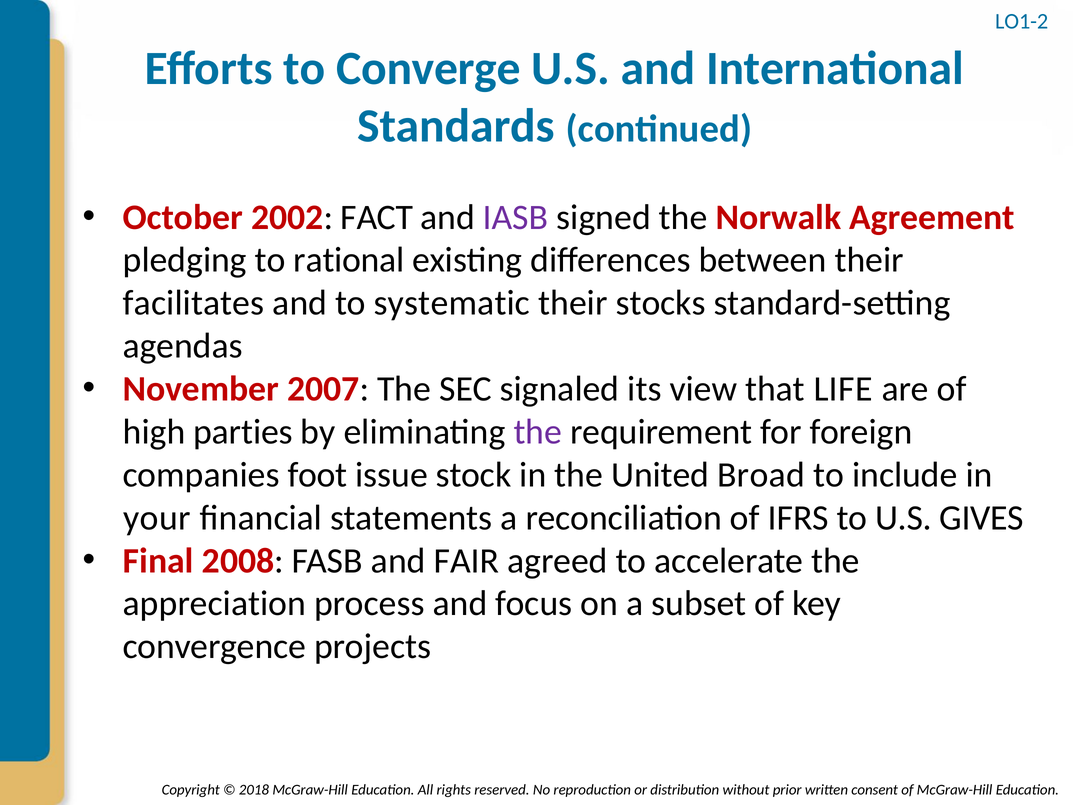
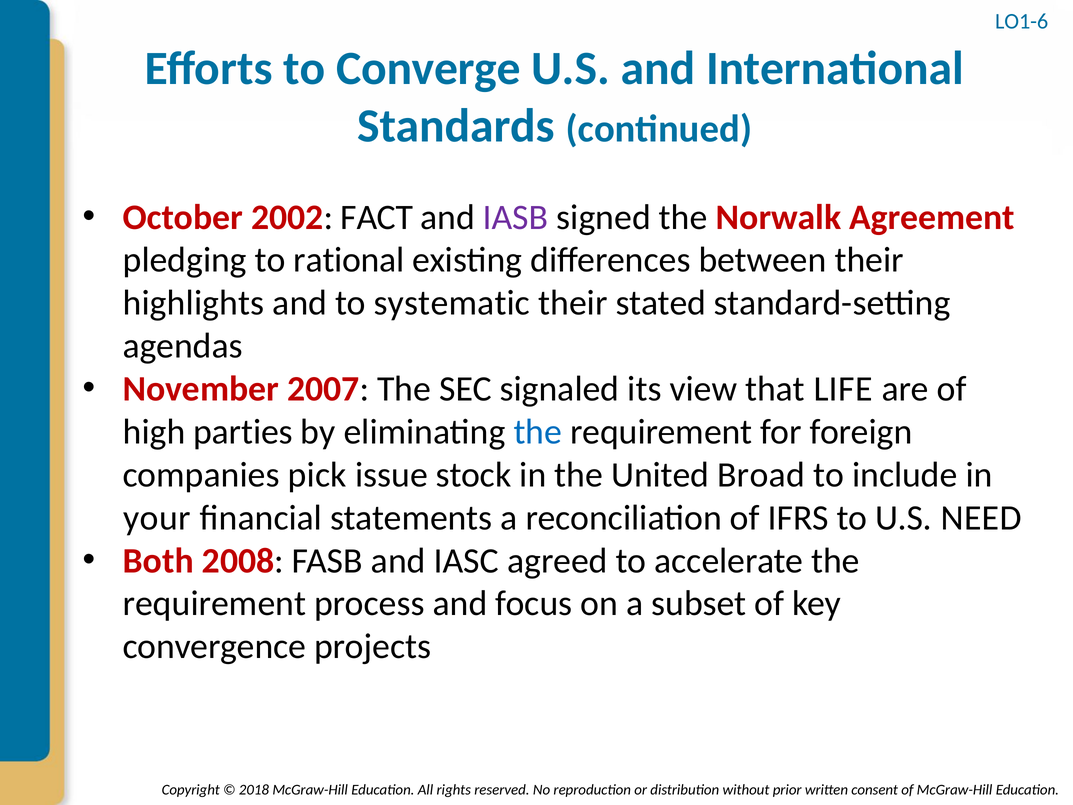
LO1-2: LO1-2 -> LO1-6 (1022, 21)
facilitates: facilitates -> highlights (194, 303)
stocks: stocks -> stated (661, 303)
the colour: purple -> blue (538, 432)
foot: foot -> pick (317, 475)
GIVES: GIVES -> NEED (981, 518)
Final: Final -> Both (158, 561)
FAIR: FAIR -> IASC (466, 561)
appreciation: appreciation -> requirement (214, 603)
